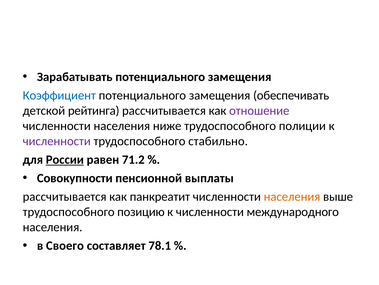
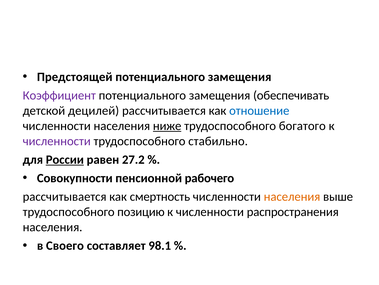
Зарабатывать: Зарабатывать -> Предстоящей (75, 77)
Коэффициент colour: blue -> purple (59, 95)
рейтинга: рейтинга -> децилей (94, 110)
отношение colour: purple -> blue (259, 110)
ниже underline: none -> present (167, 126)
полиции: полиции -> богатого (302, 126)
71.2: 71.2 -> 27.2 (133, 159)
выплаты: выплаты -> рабочего (209, 178)
панкреатит: панкреатит -> смертность (160, 196)
международного: международного -> распространения (293, 211)
78.1: 78.1 -> 98.1 (160, 245)
